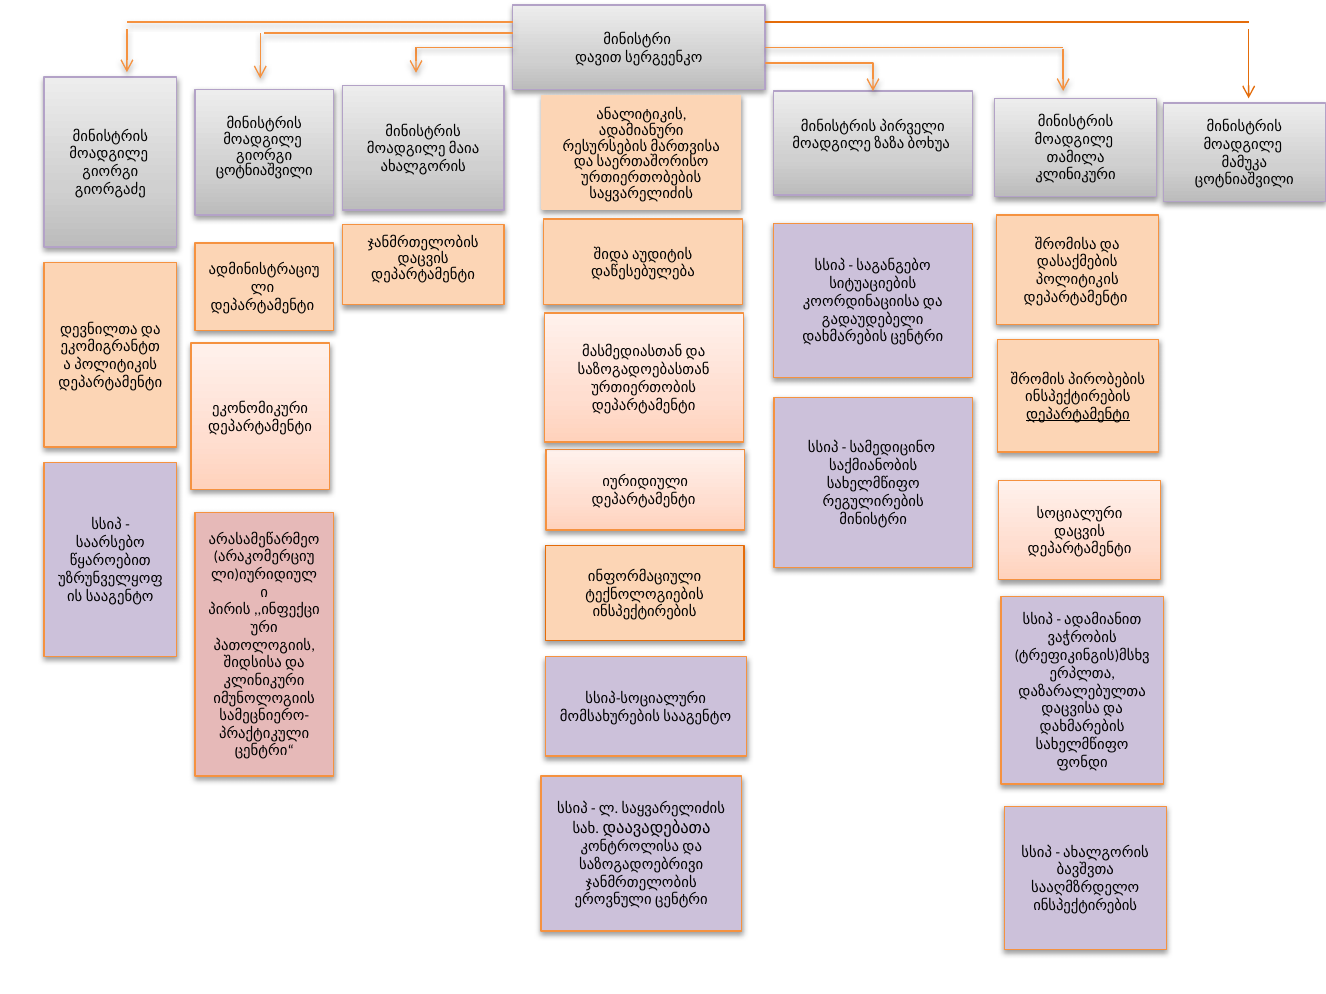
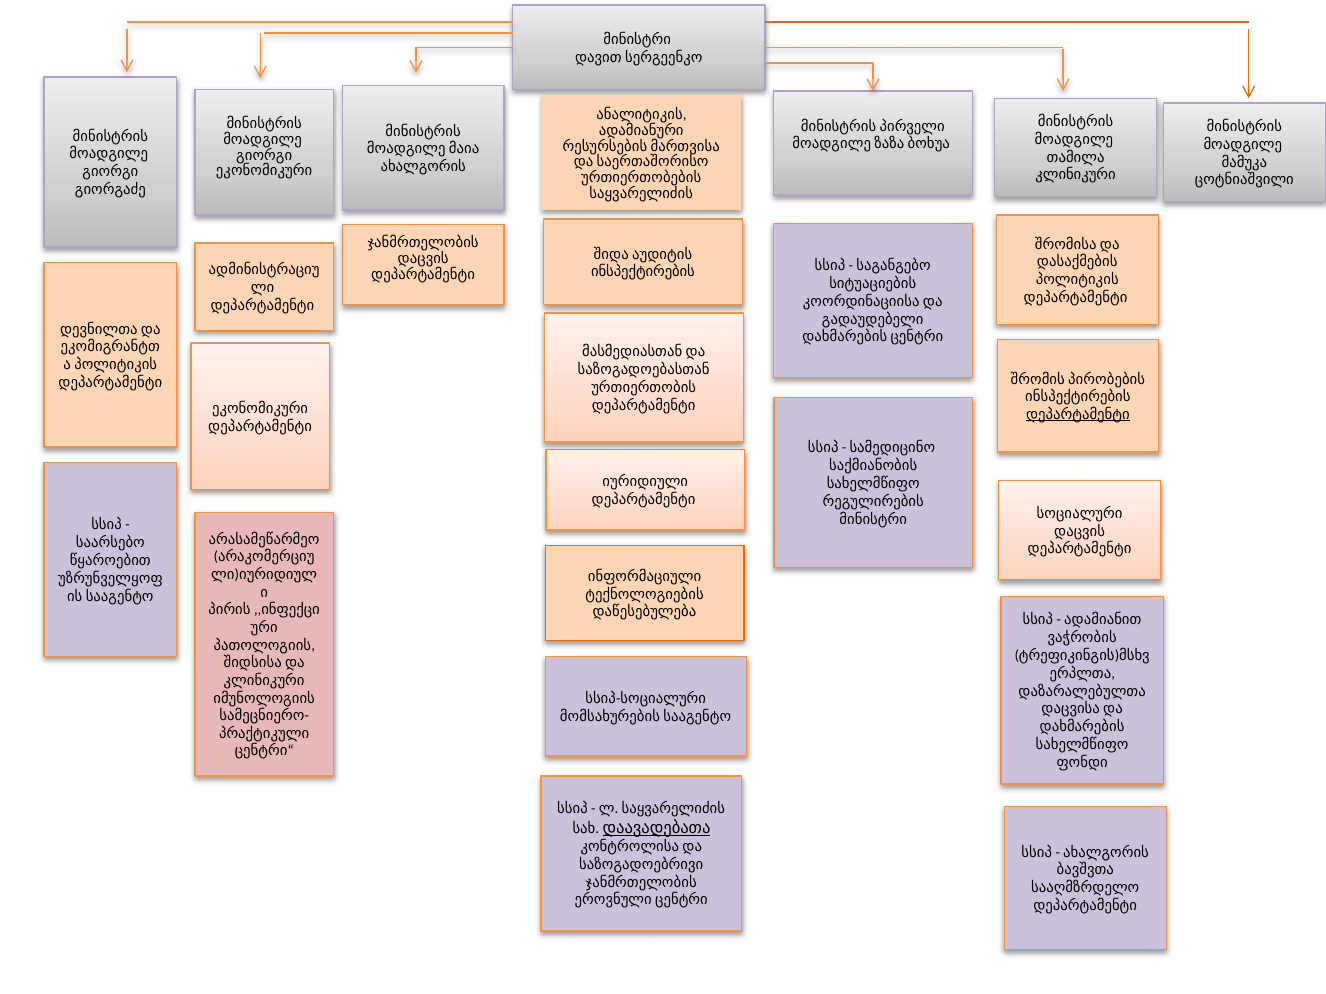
ცოტნიაშვილი: ცოტნიაშვილი -> ეკონომიკური (264, 171)
დაწესებულება: დაწესებულება -> ინსპექტირების (643, 272)
ინსპექტირების: ინსპექტირების -> დაწესებულება (644, 612)
დაავადებათა underline: none -> present (657, 828)
ინსპექტირების: ინსპექტირების -> დეპარტამენტი (1085, 906)
